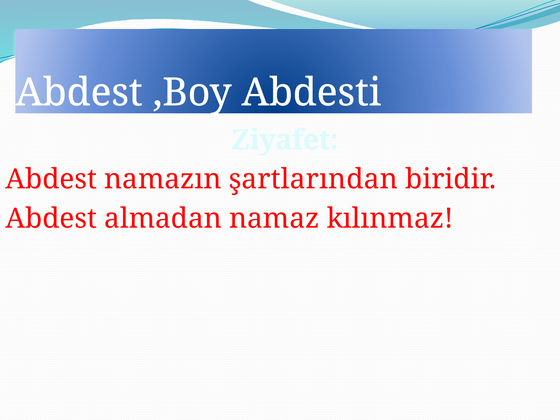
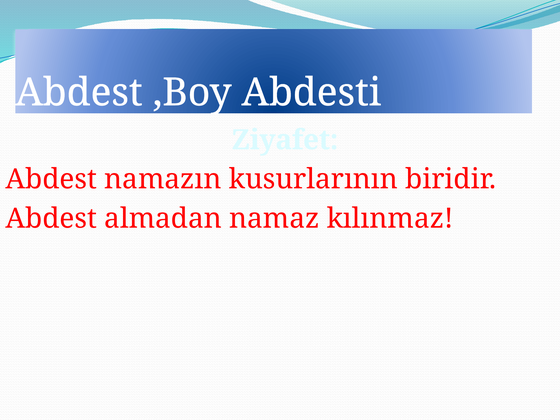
şartlarından: şartlarından -> kusurlarının (313, 179)
